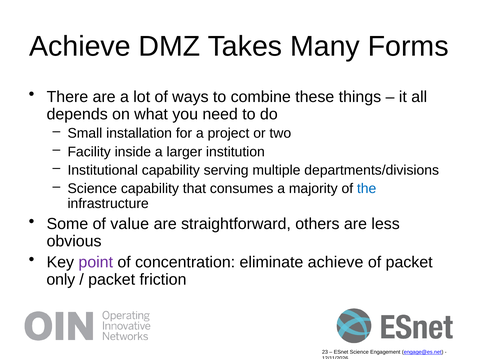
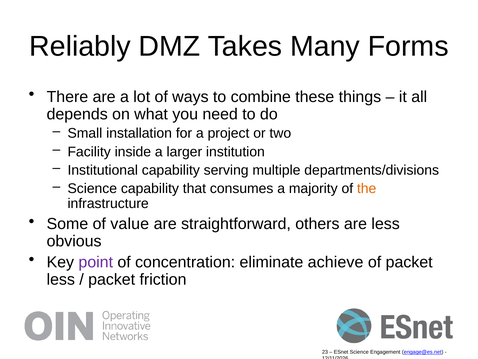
Achieve: Achieve -> Reliably (80, 46)
the colour: blue -> orange (367, 188)
only: only -> less (61, 279)
